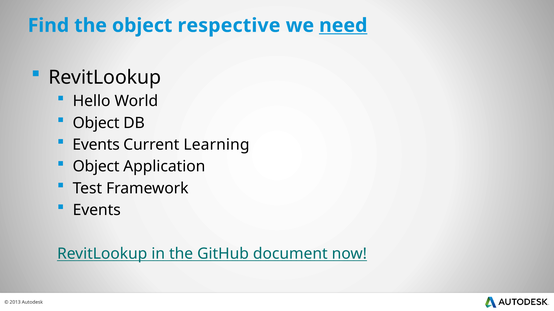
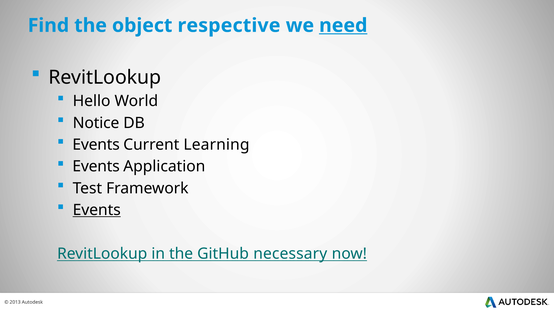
Object: Object -> Notice (96, 123)
Object: Object -> Events (96, 167)
Events underline: none -> present (97, 210)
document: document -> necessary (290, 254)
